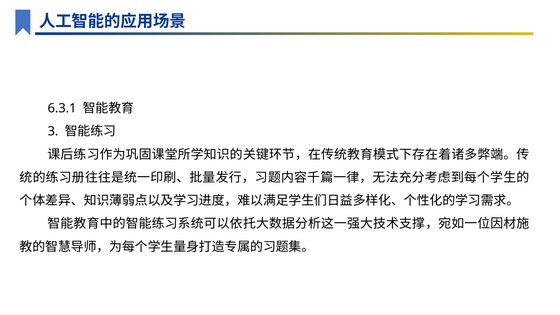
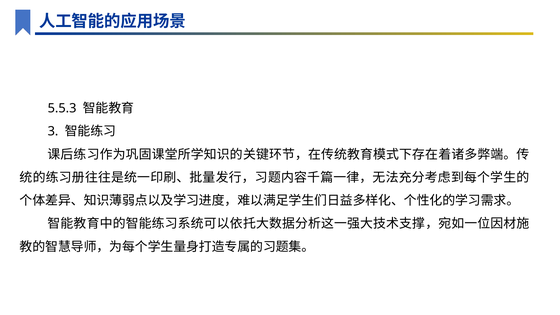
6.3.1: 6.3.1 -> 5.5.3 (62, 108)
